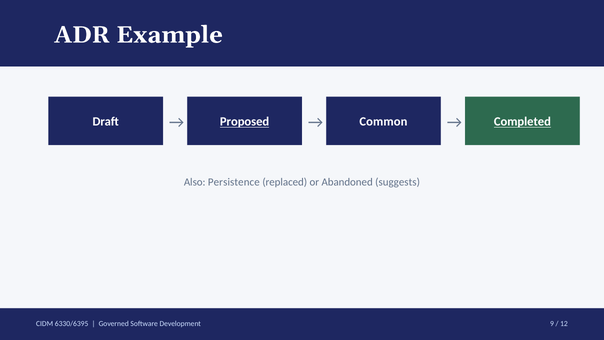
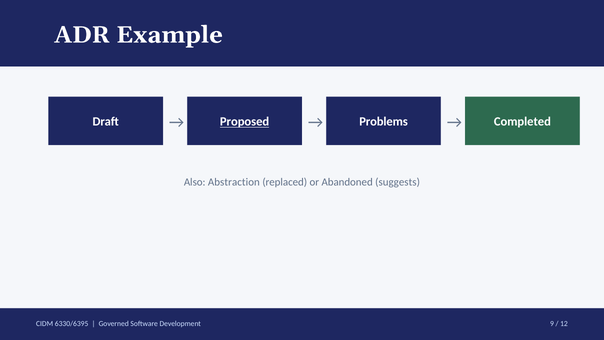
Common: Common -> Problems (384, 122)
Completed underline: present -> none (522, 122)
Persistence: Persistence -> Abstraction (234, 182)
